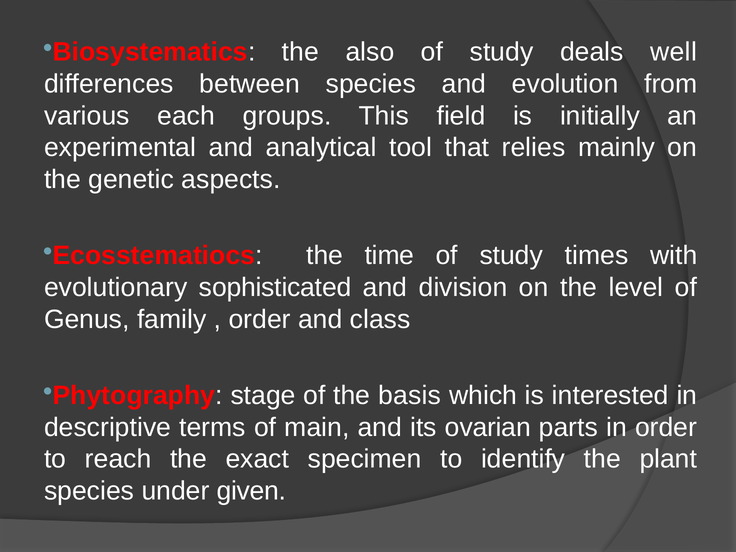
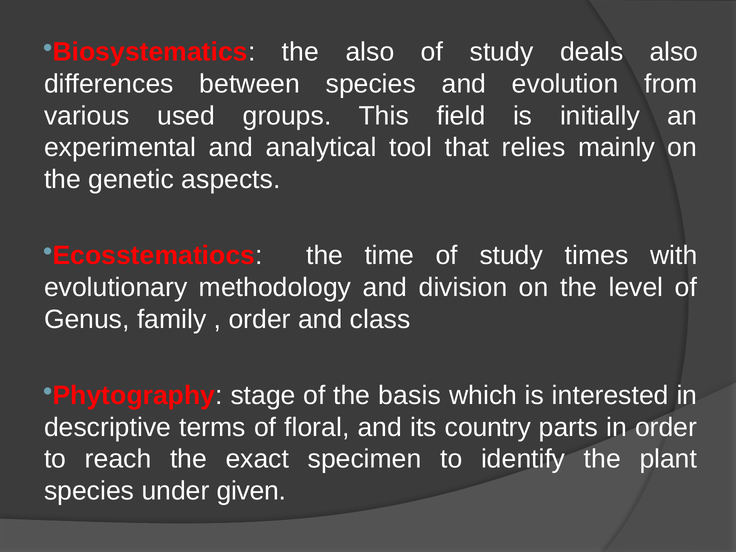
deals well: well -> also (674, 52)
each: each -> used (186, 116)
sophisticated: sophisticated -> methodology (275, 287)
main: main -> floral (317, 427)
ovarian: ovarian -> country (488, 427)
